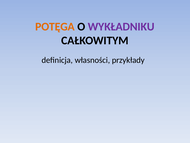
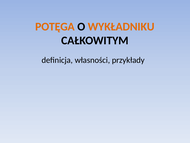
WYKŁADNIKU colour: purple -> orange (121, 27)
